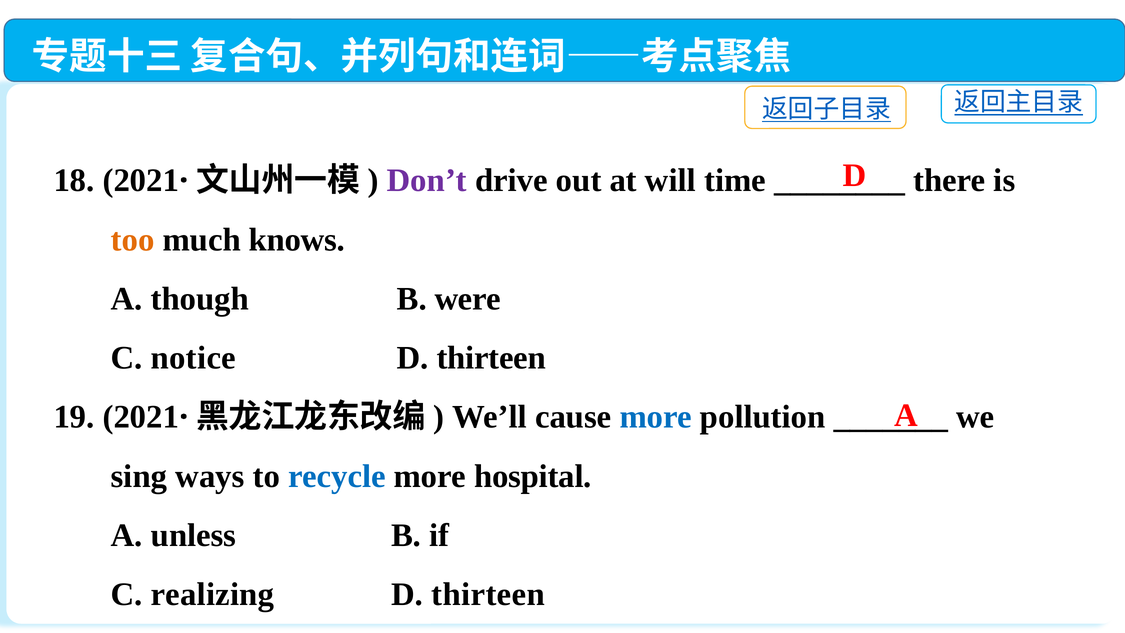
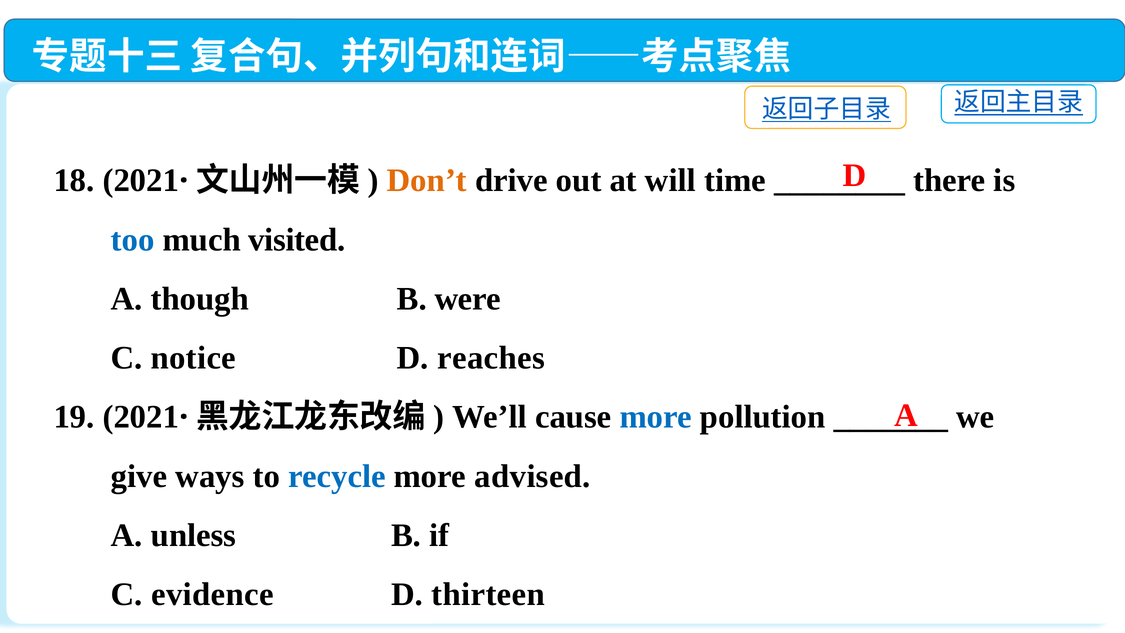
Don’t colour: purple -> orange (427, 181)
too colour: orange -> blue (133, 240)
knows: knows -> visited (297, 240)
thirteen: thirteen -> reaches (491, 358)
sing: sing -> give (139, 476)
hospital: hospital -> advised (533, 476)
realizing: realizing -> evidence (212, 594)
